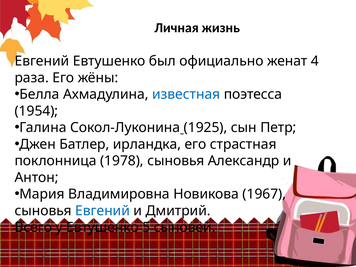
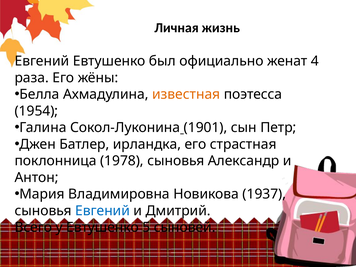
известная colour: blue -> orange (186, 94)
1925: 1925 -> 1901 (206, 128)
1967: 1967 -> 1937 (264, 194)
